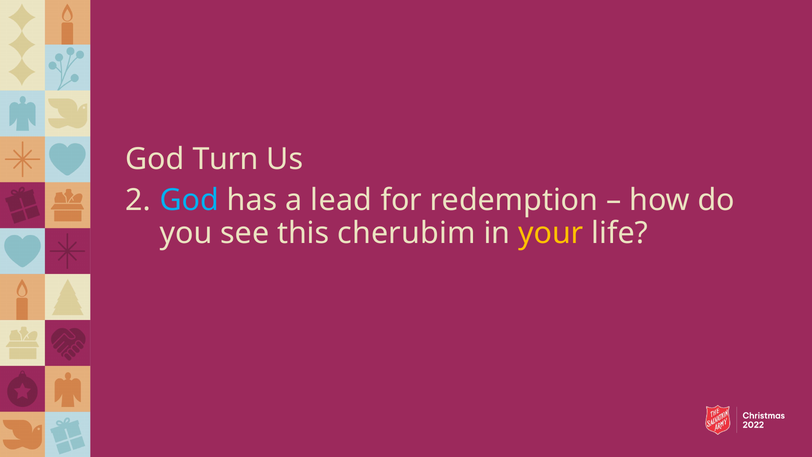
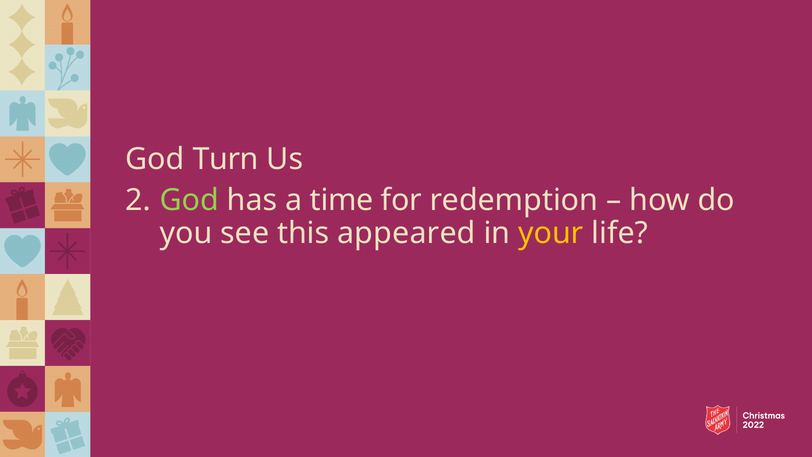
God colour: light blue -> light green (189, 200)
lead: lead -> time (342, 200)
cherubim: cherubim -> appeared (406, 233)
